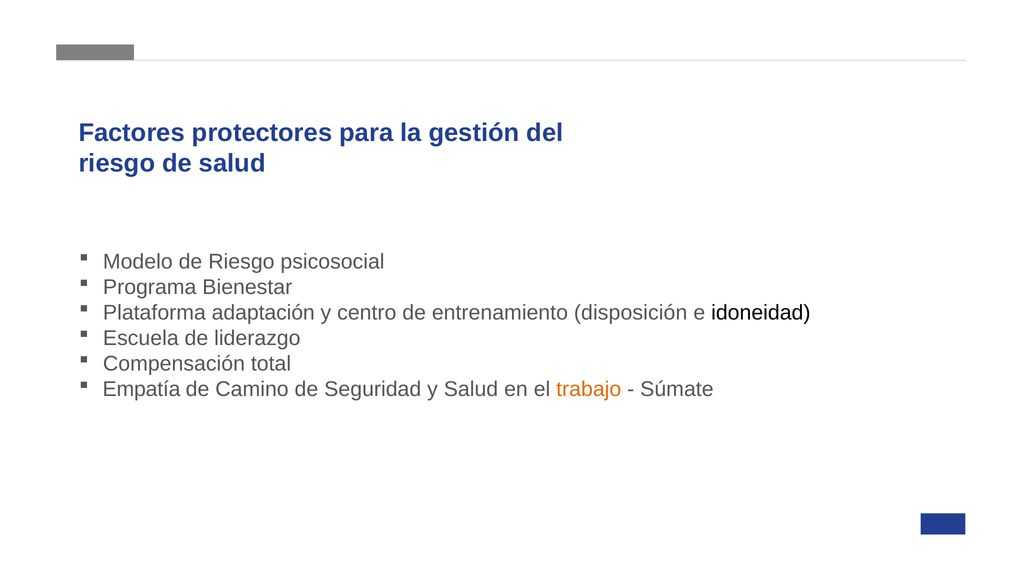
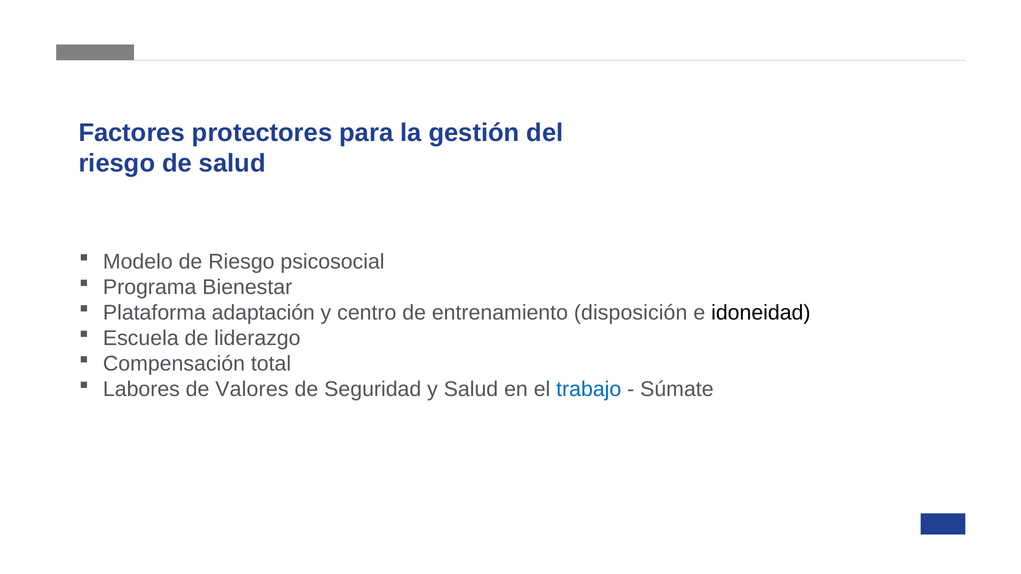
Empatía: Empatía -> Labores (141, 389)
Camino: Camino -> Valores (252, 389)
trabajo colour: orange -> blue (589, 389)
